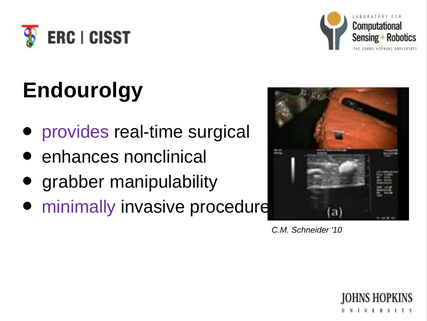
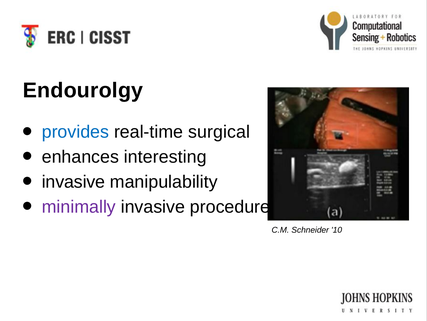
provides colour: purple -> blue (75, 132)
nonclinical: nonclinical -> interesting (165, 157)
grabber: grabber -> invasive (74, 181)
